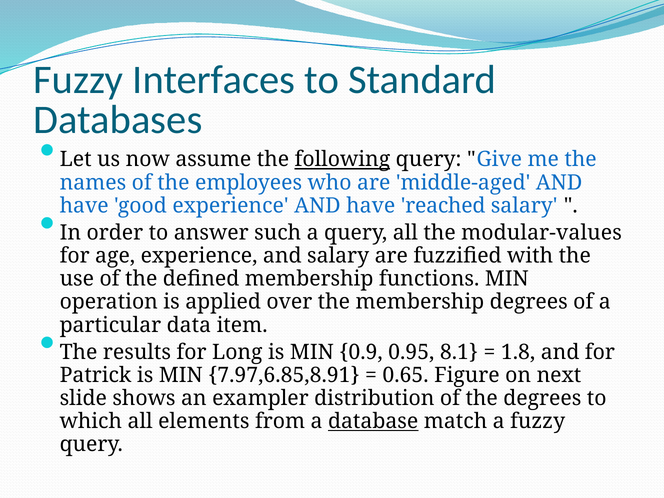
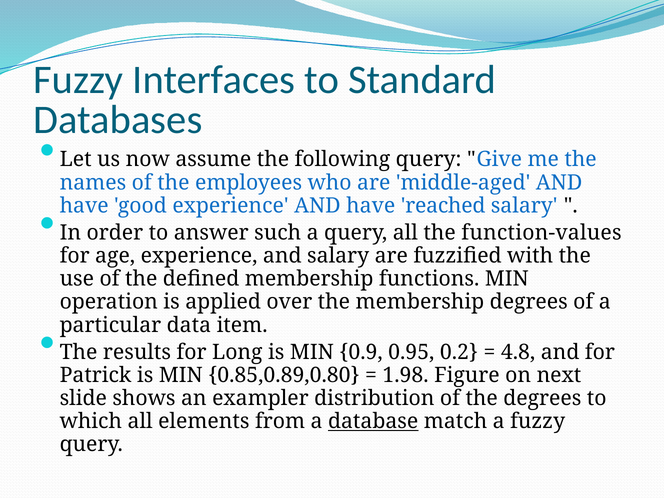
following underline: present -> none (342, 160)
modular-values: modular-values -> function-values (541, 233)
8.1: 8.1 -> 0.2 (459, 352)
1.8: 1.8 -> 4.8 (518, 352)
7.97,6.85,8.91: 7.97,6.85,8.91 -> 0.85,0.89,0.80 (284, 375)
0.65: 0.65 -> 1.98 (406, 375)
